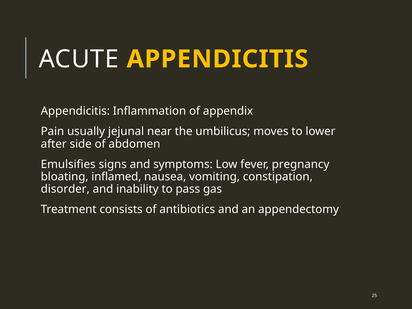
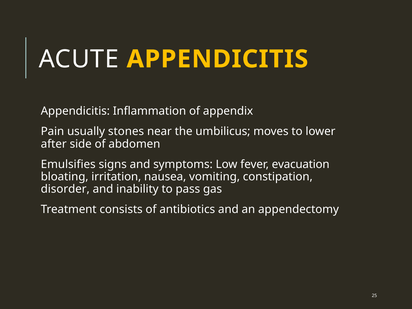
jejunal: jejunal -> stones (126, 132)
pregnancy: pregnancy -> evacuation (301, 164)
inflamed: inflamed -> irritation (116, 177)
